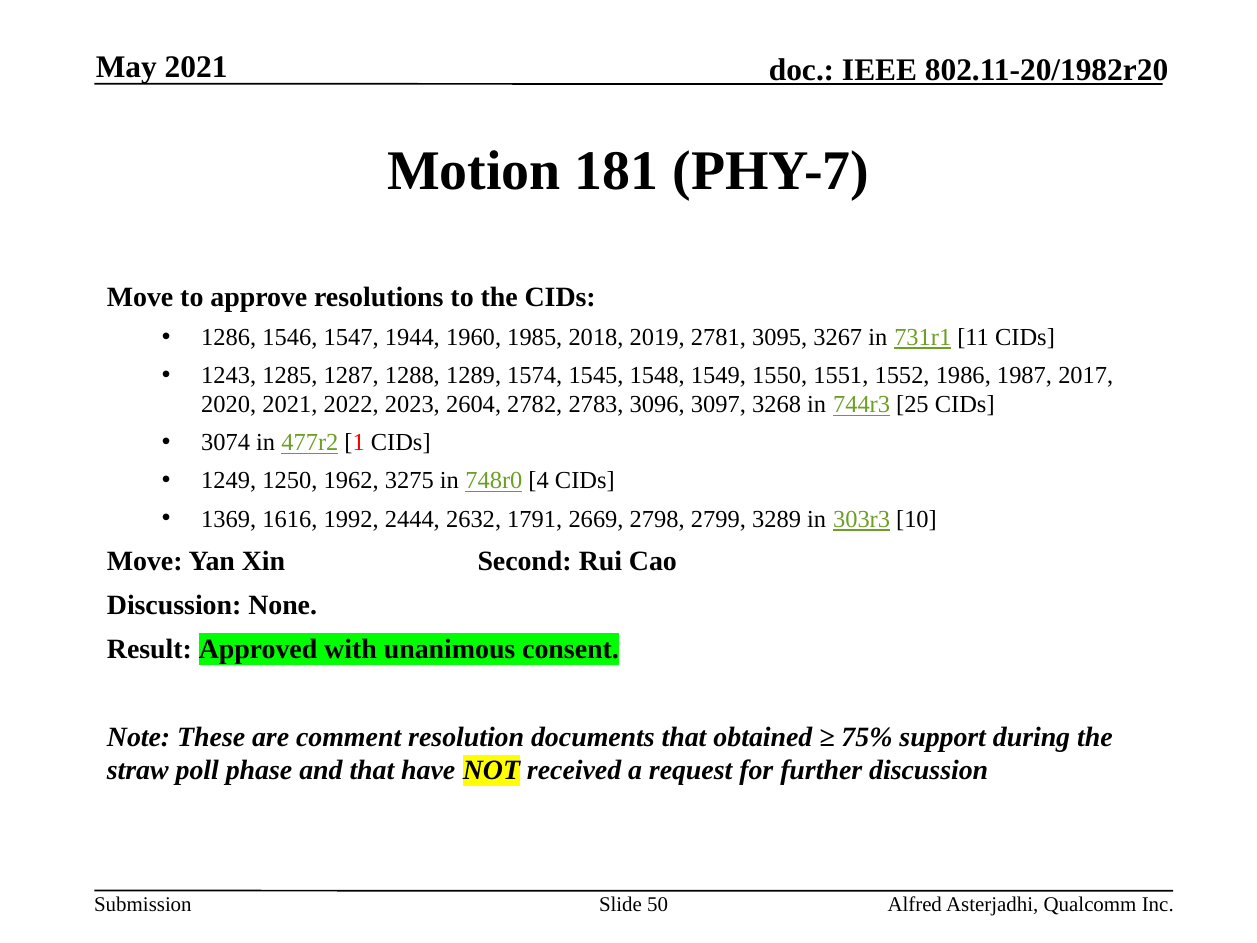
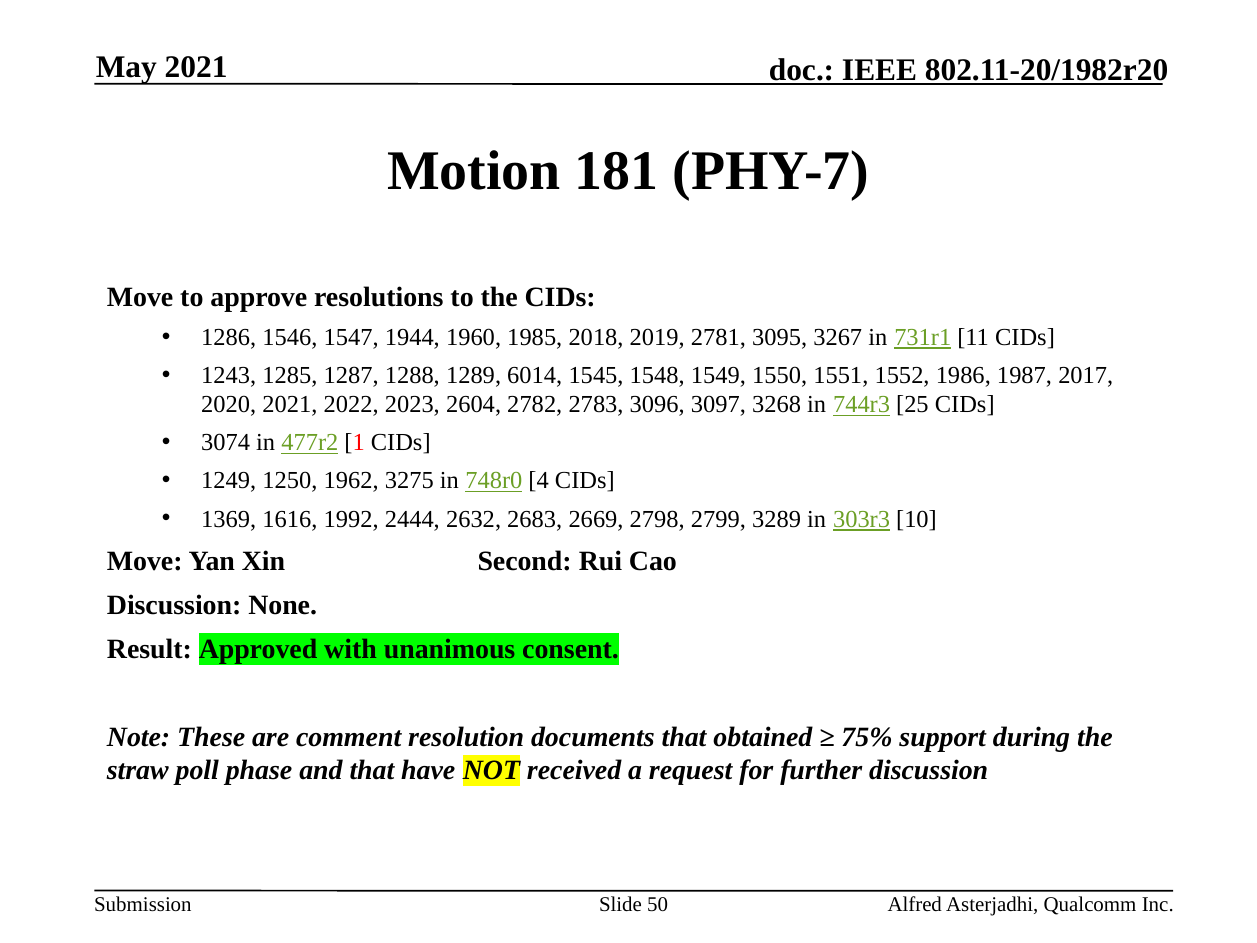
1574: 1574 -> 6014 (535, 375)
1791: 1791 -> 2683 (535, 519)
